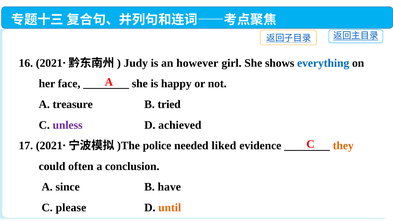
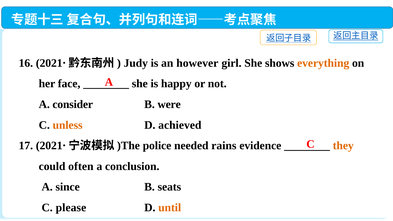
everything colour: blue -> orange (323, 63)
treasure: treasure -> consider (73, 104)
tried: tried -> were (169, 104)
unless colour: purple -> orange (68, 125)
liked: liked -> rains (224, 146)
have: have -> seats (169, 187)
